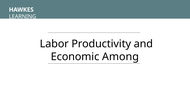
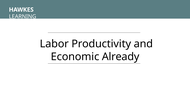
Among: Among -> Already (121, 57)
